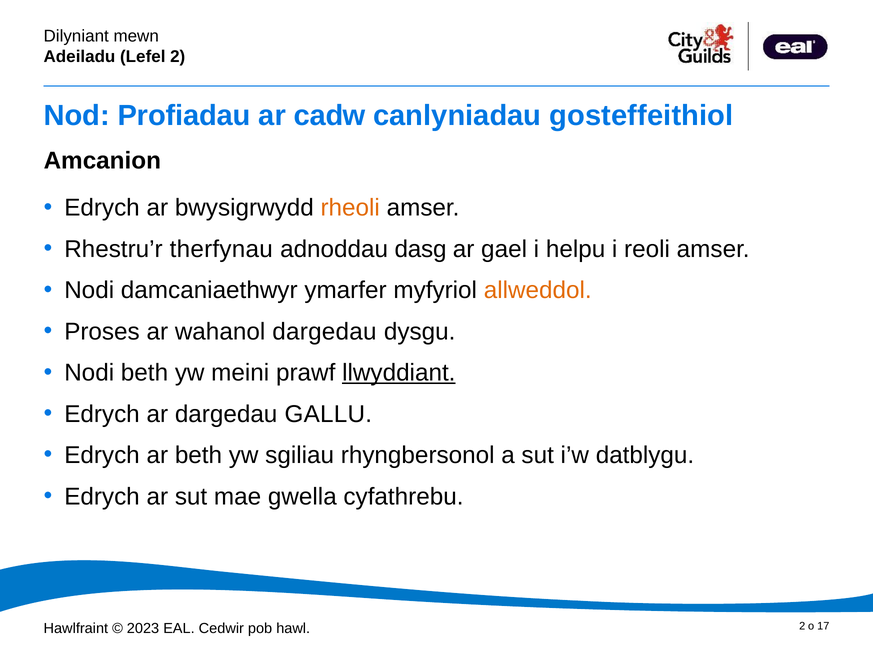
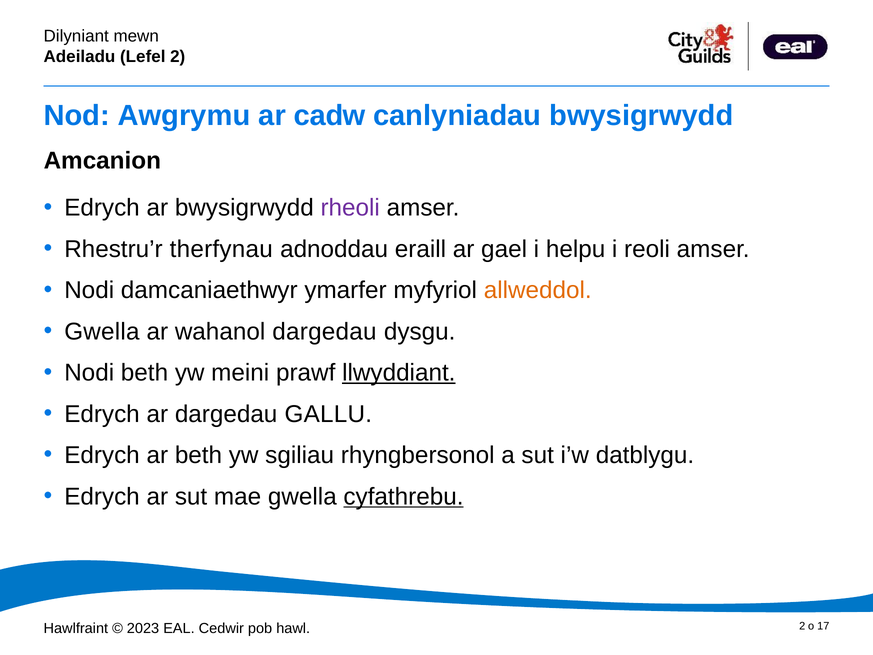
Profiadau: Profiadau -> Awgrymu (184, 116)
canlyniadau gosteffeithiol: gosteffeithiol -> bwysigrwydd (641, 116)
rheoli colour: orange -> purple (350, 208)
dasg: dasg -> eraill (420, 249)
Proses: Proses -> Gwella (102, 332)
cyfathrebu underline: none -> present (404, 496)
